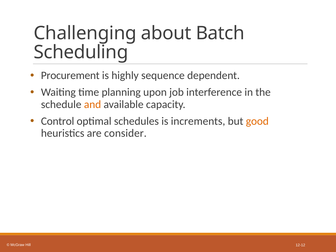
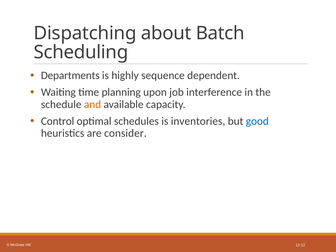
Challenging: Challenging -> Dispatching (85, 33)
Procurement: Procurement -> Departments (70, 76)
increments: increments -> inventories (198, 121)
good colour: orange -> blue (257, 121)
